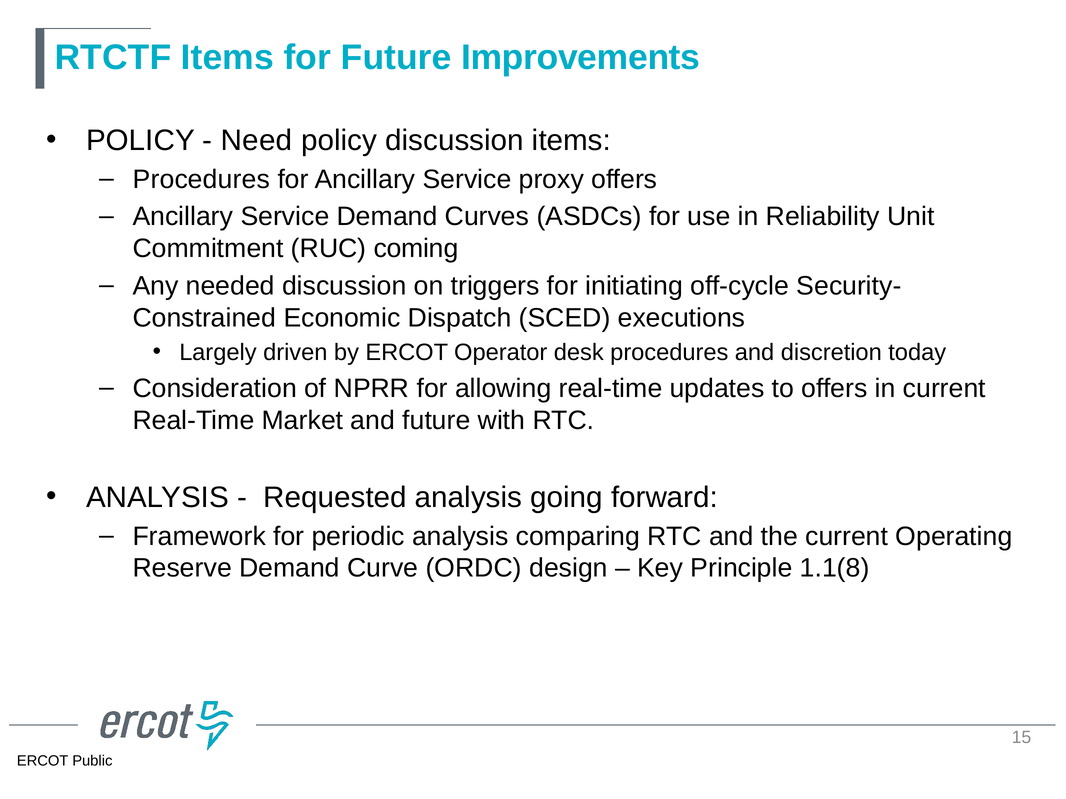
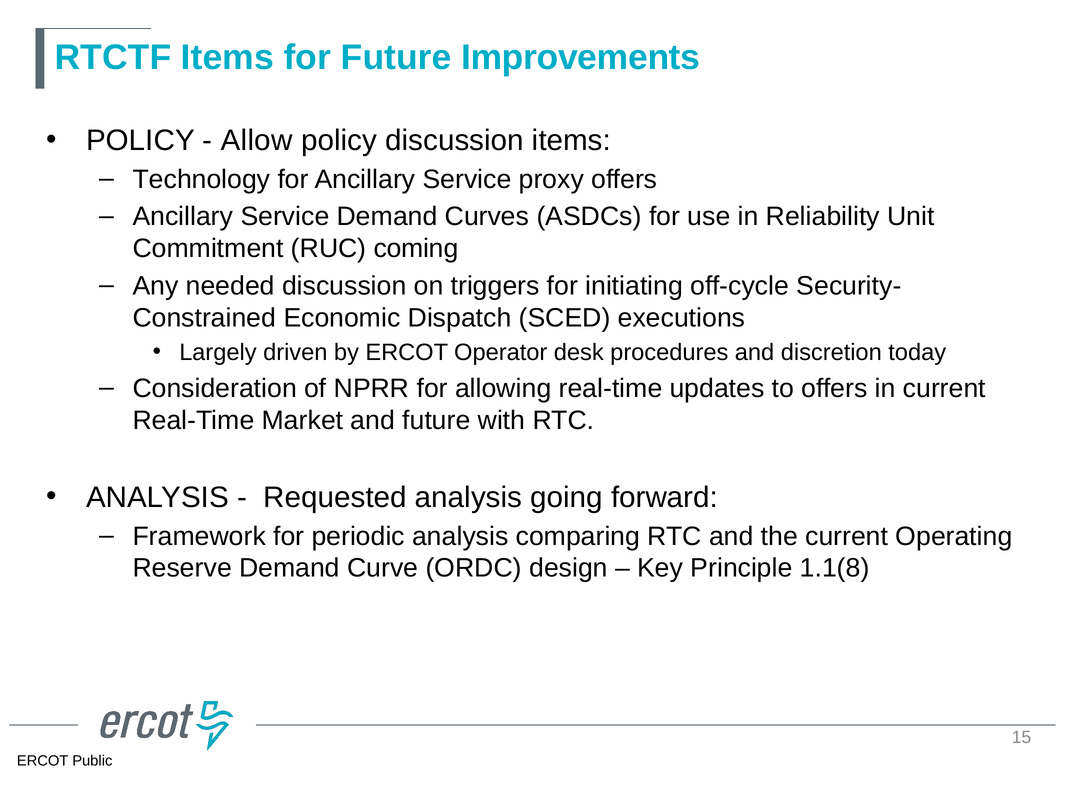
Need: Need -> Allow (257, 141)
Procedures: Procedures -> Technology (201, 179)
